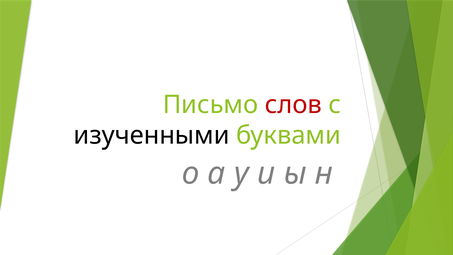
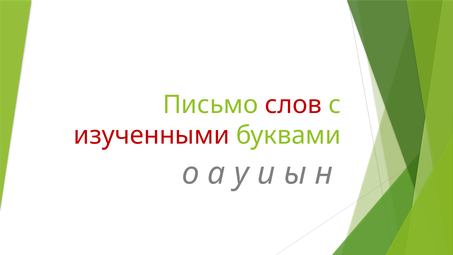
изученными colour: black -> red (152, 135)
